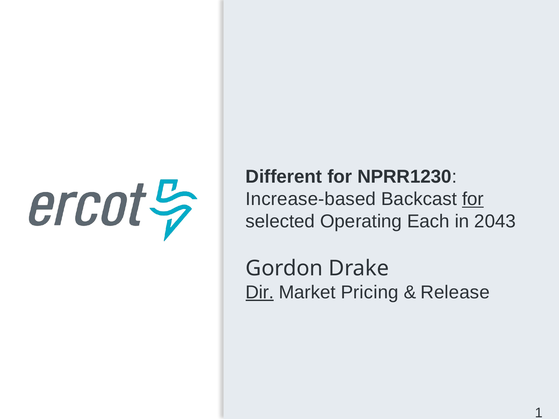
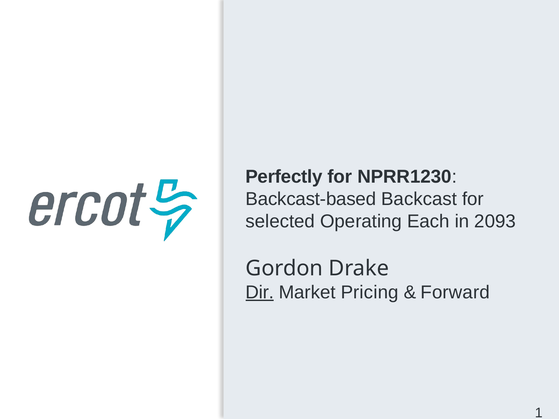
Different: Different -> Perfectly (284, 177)
Increase-based: Increase-based -> Backcast-based (311, 199)
for underline: present -> none (473, 199)
2043: 2043 -> 2093 (495, 222)
Release: Release -> Forward (455, 292)
